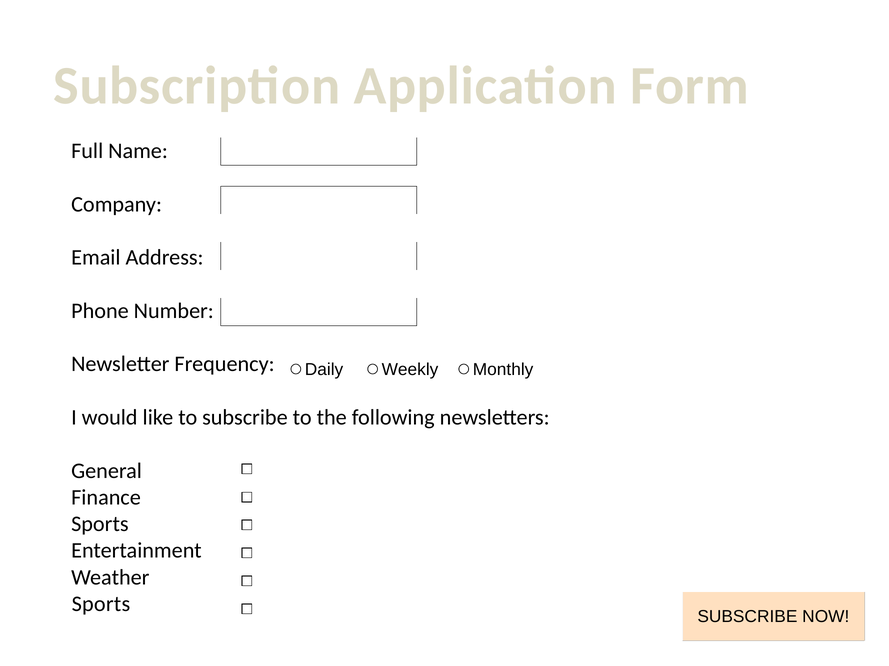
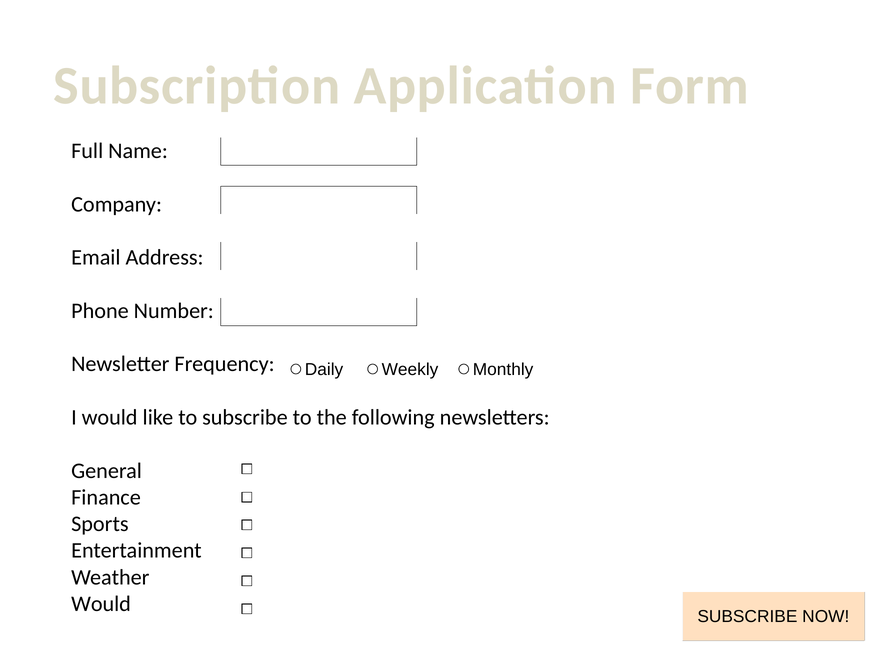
Sports: Sports -> Would (101, 605)
